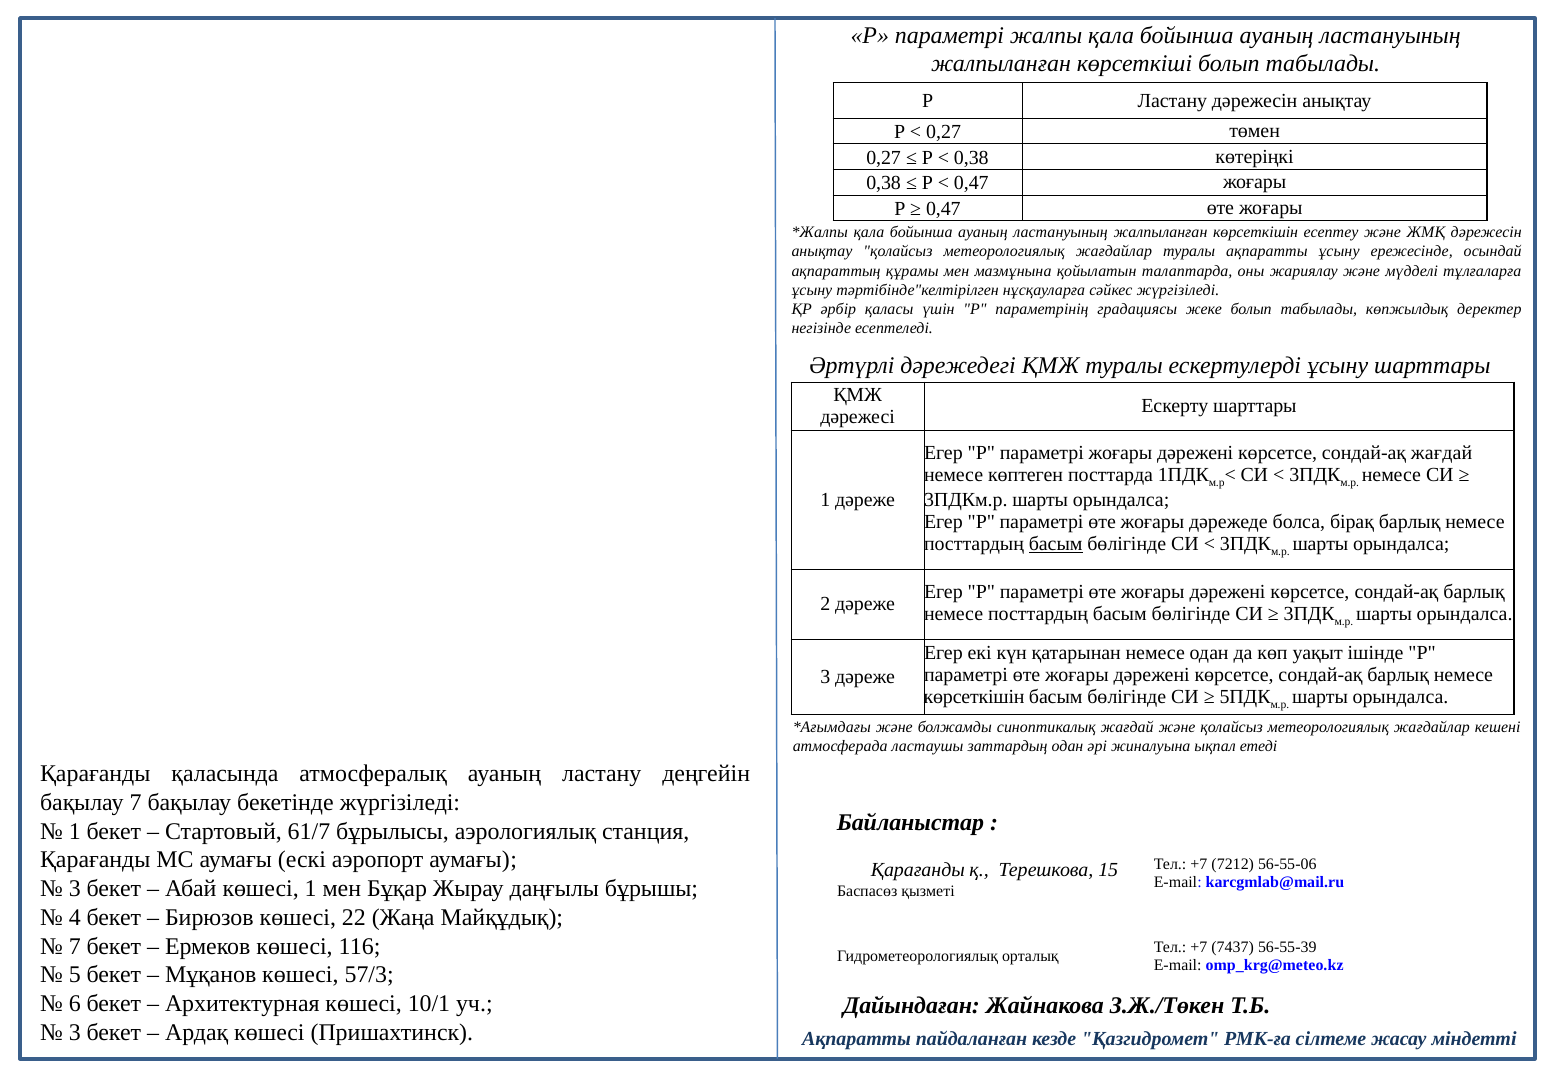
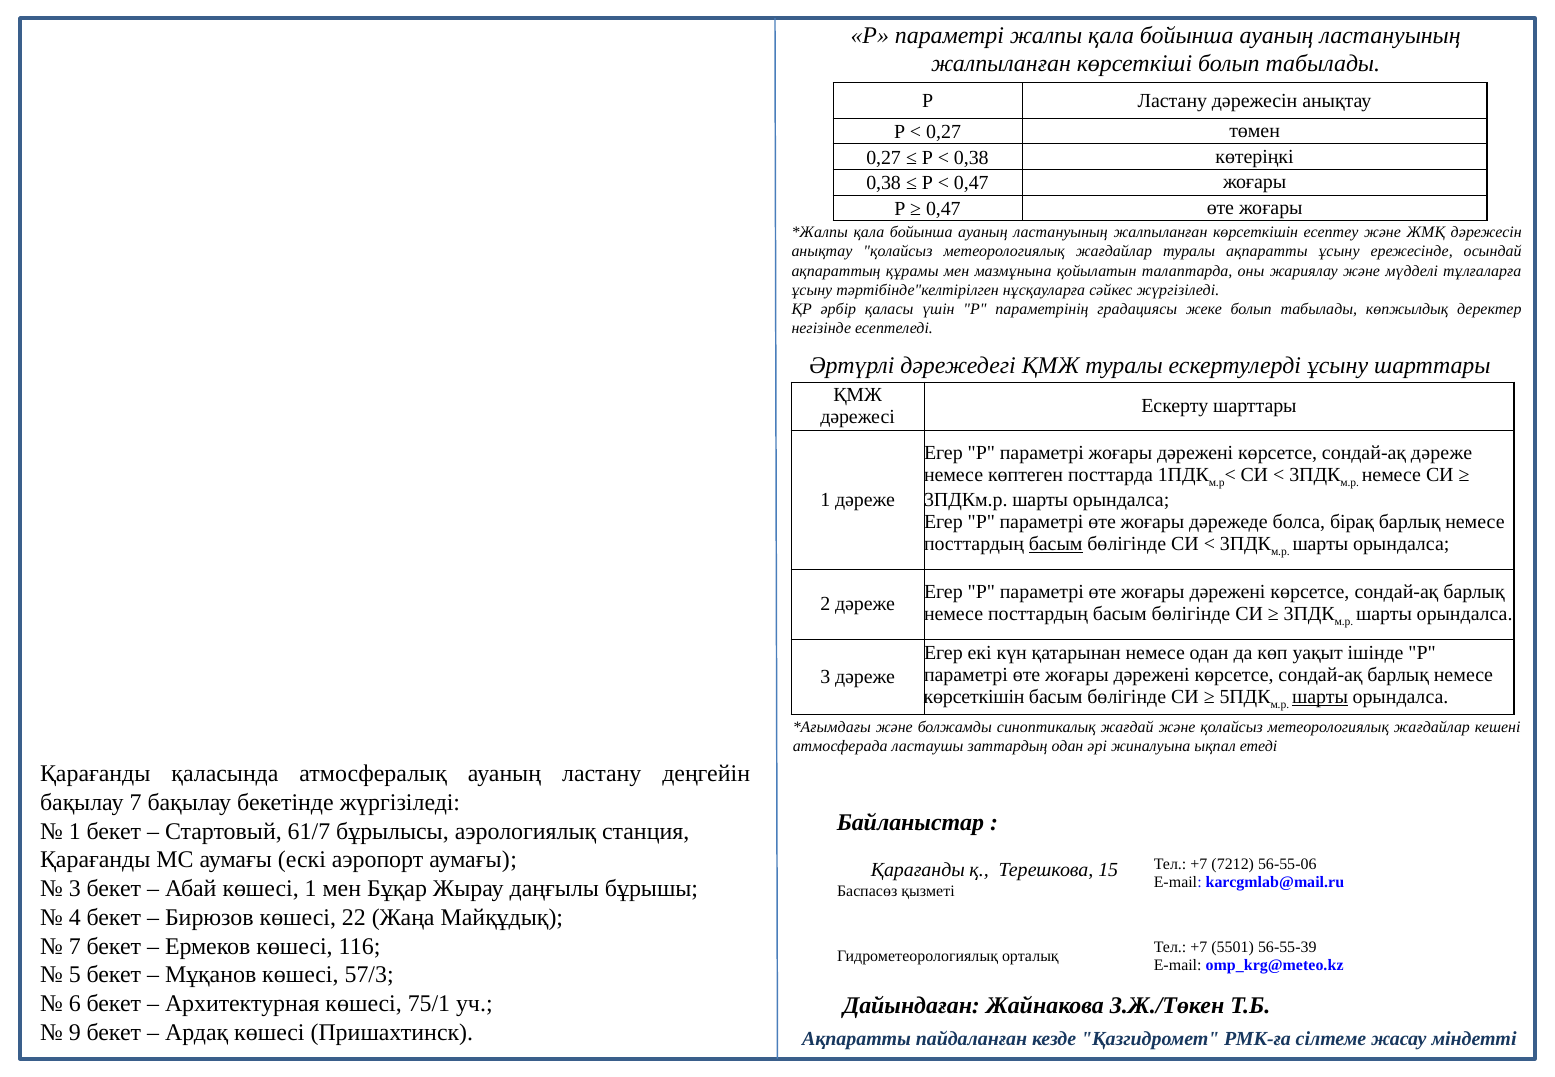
сондай-ақ жағдай: жағдай -> дәреже (1442, 452)
шарты underline: none -> present (1320, 697)
7437: 7437 -> 5501 (1233, 947)
10/1: 10/1 -> 75/1 (429, 1003)
3: 3 -> 9 (75, 1032)
